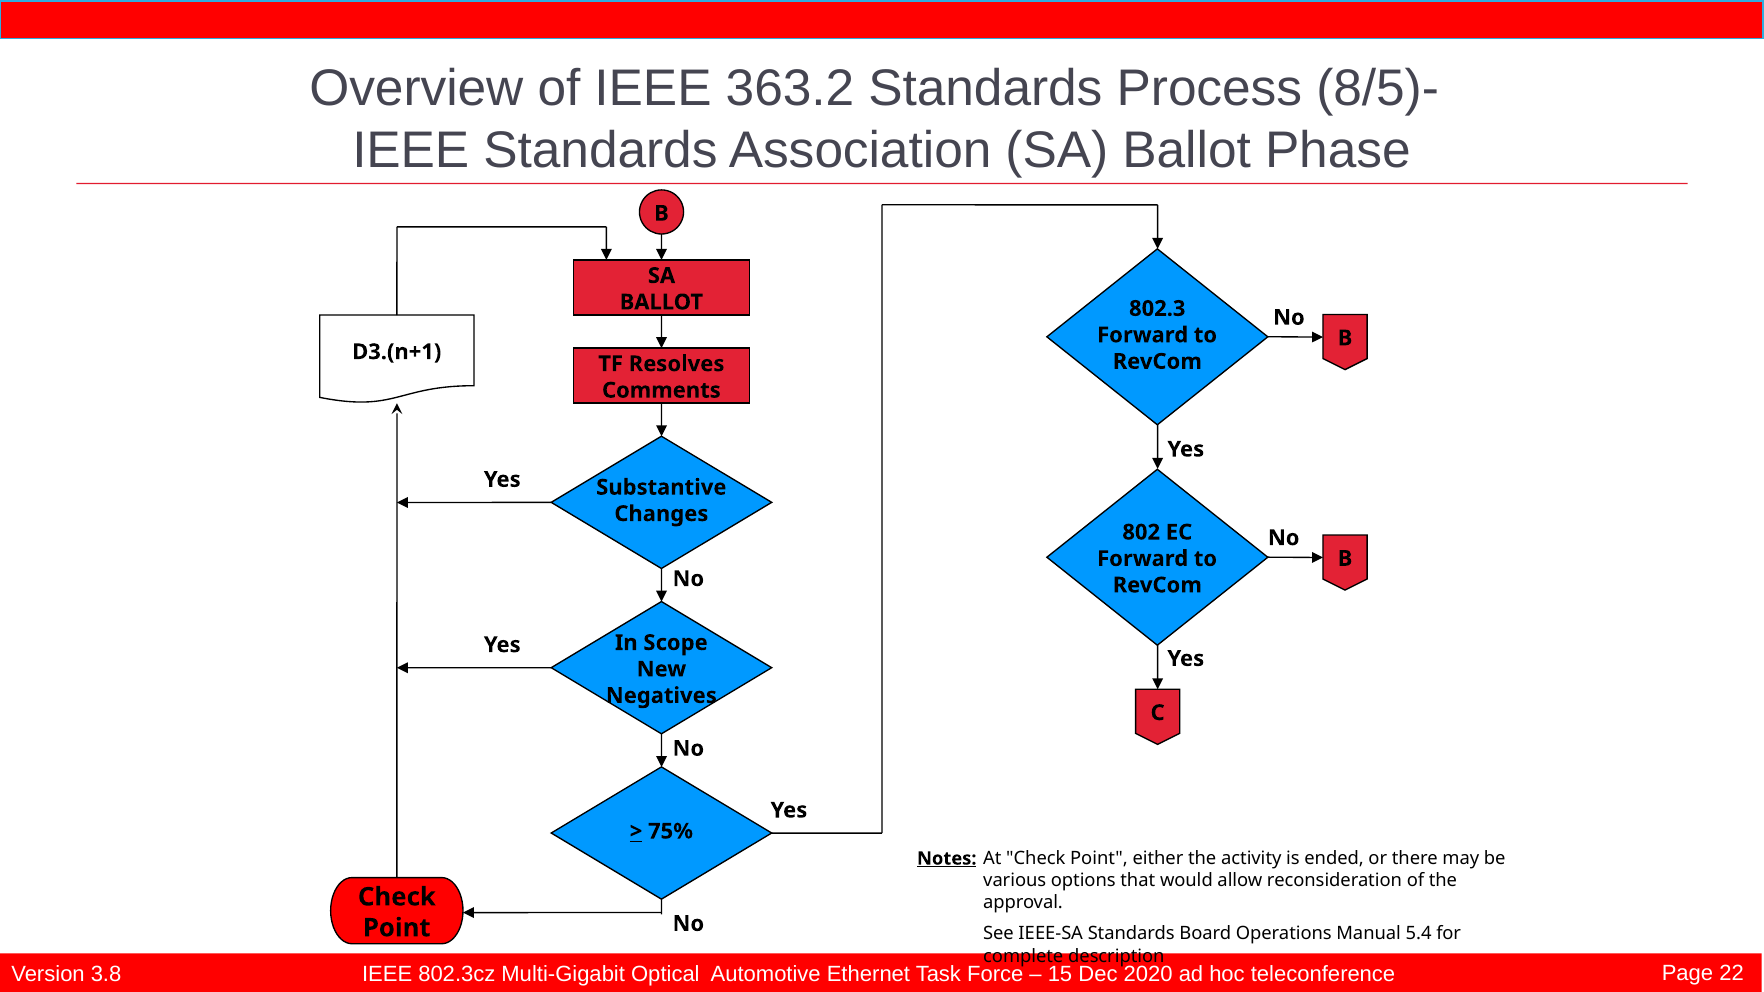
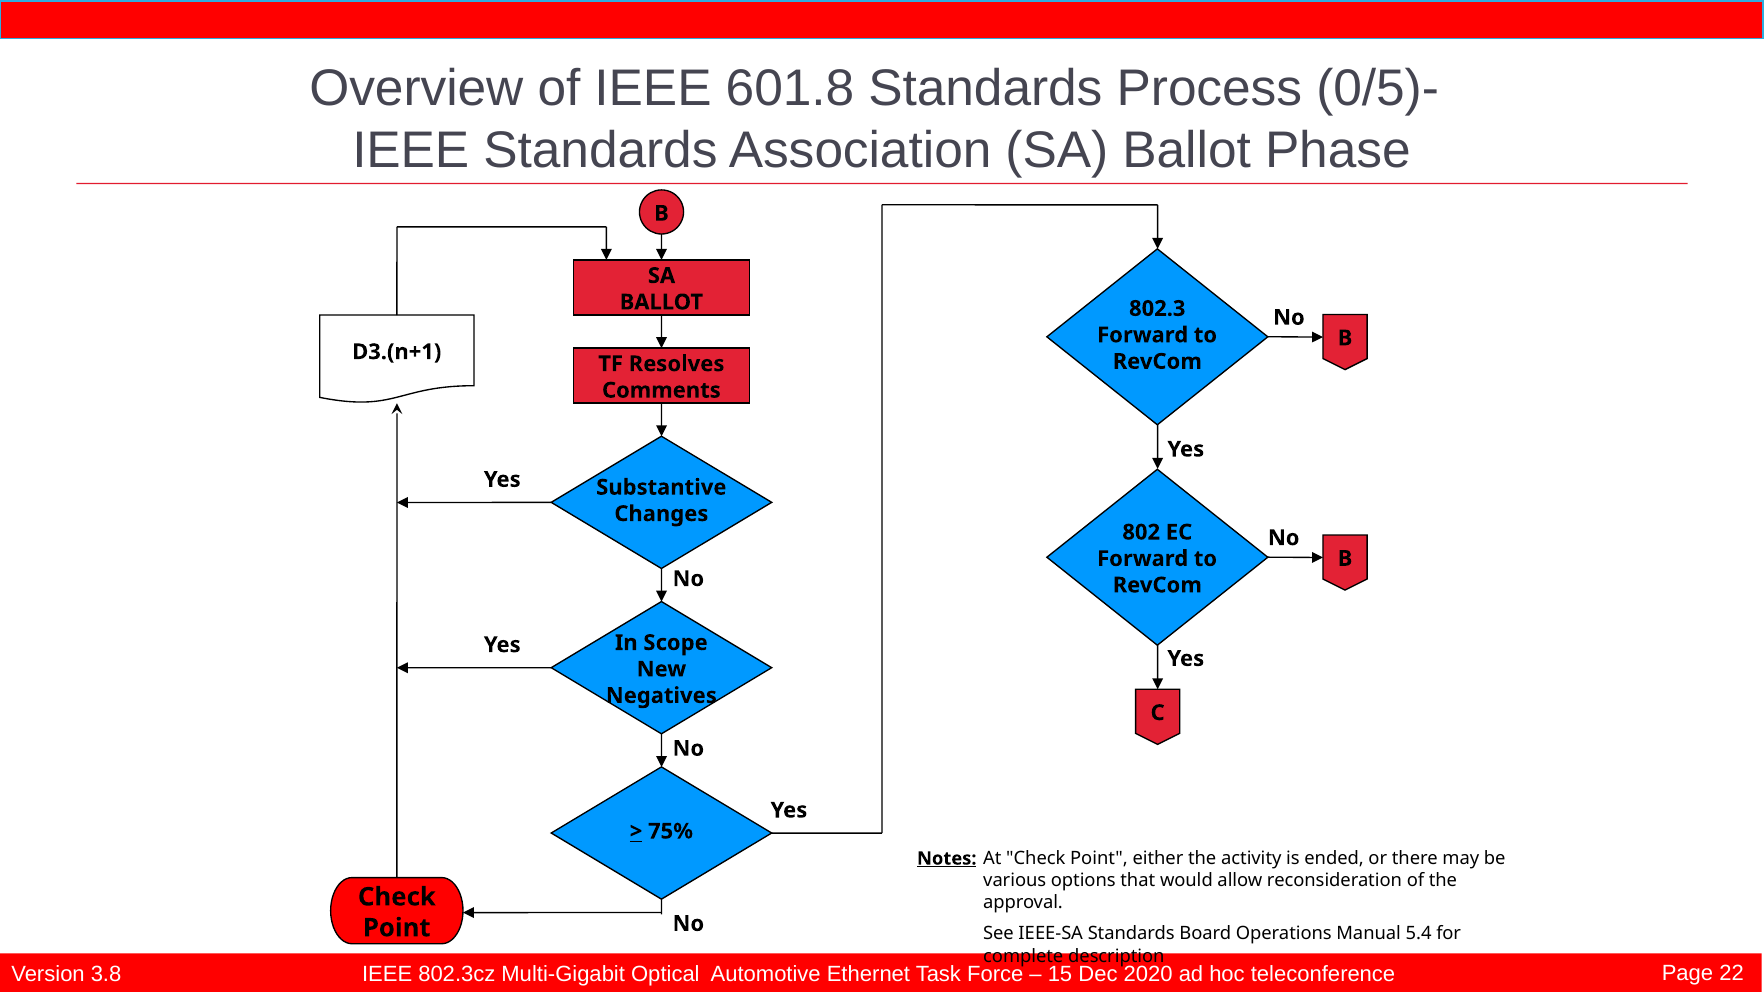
363.2: 363.2 -> 601.8 (790, 88)
8/5)-: 8/5)- -> 0/5)- (1378, 88)
